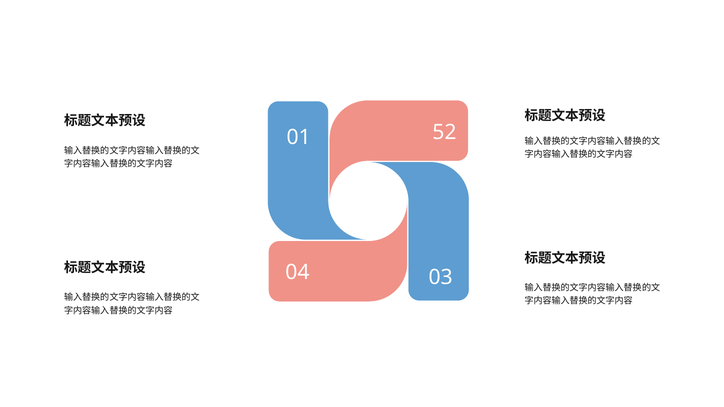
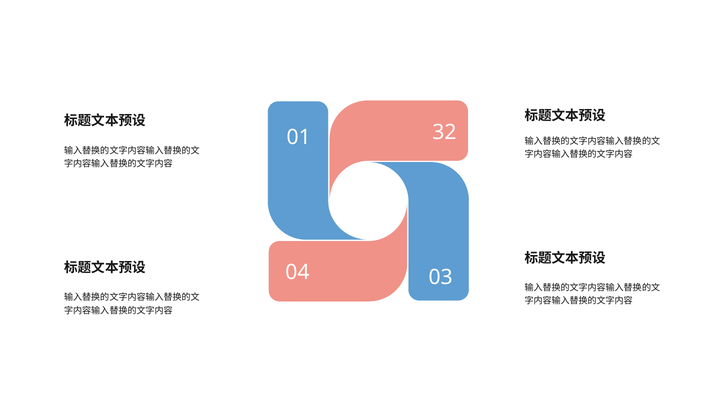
52: 52 -> 32 (444, 132)
